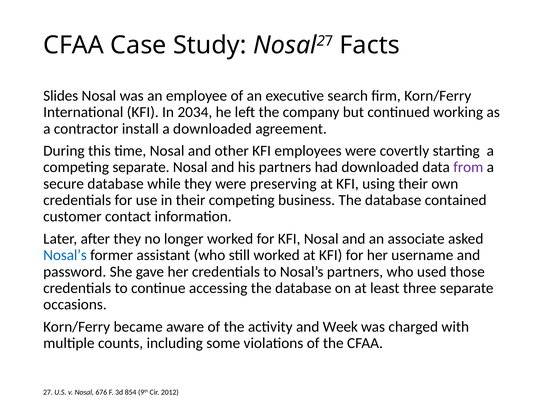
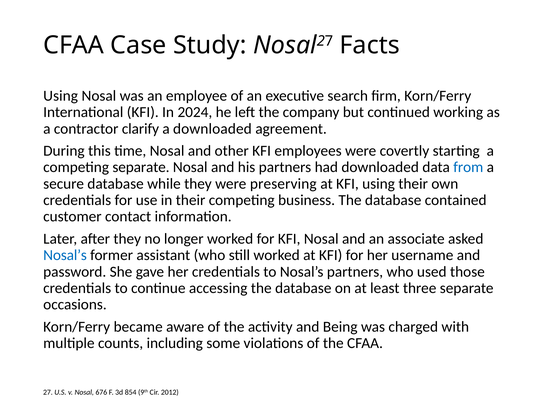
Slides: Slides -> Using (61, 96)
2034: 2034 -> 2024 (195, 112)
install: install -> clarify (140, 129)
from colour: purple -> blue (468, 168)
Week: Week -> Being (340, 327)
